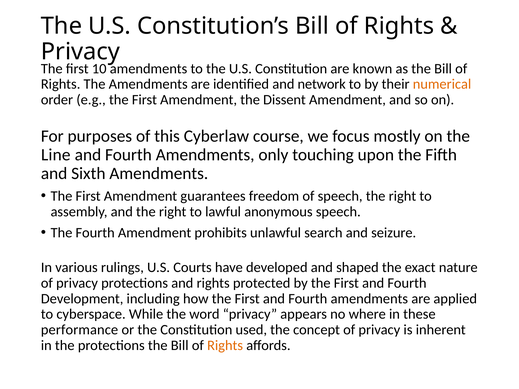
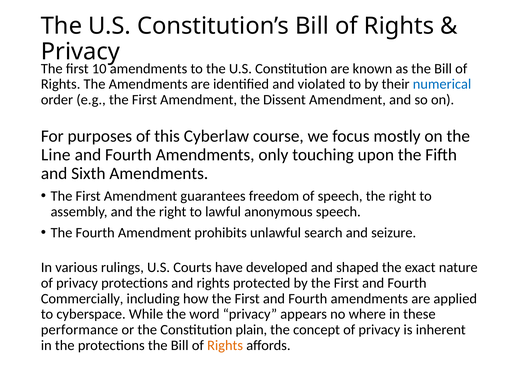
network: network -> violated (322, 84)
numerical colour: orange -> blue (442, 84)
Development: Development -> Commercially (82, 299)
used: used -> plain (251, 330)
